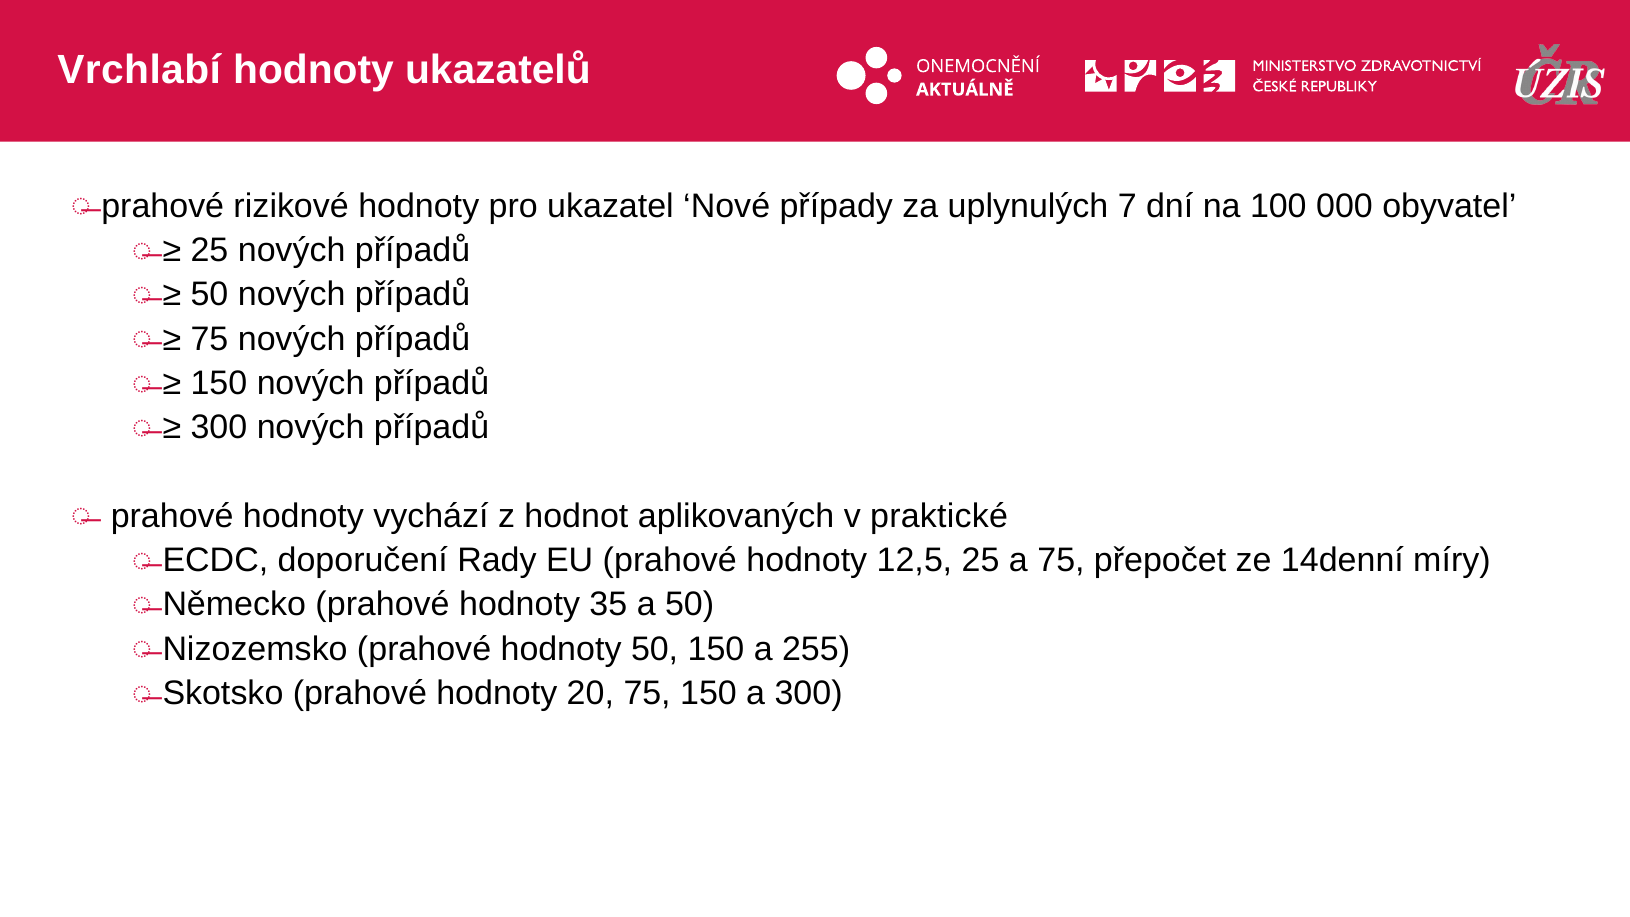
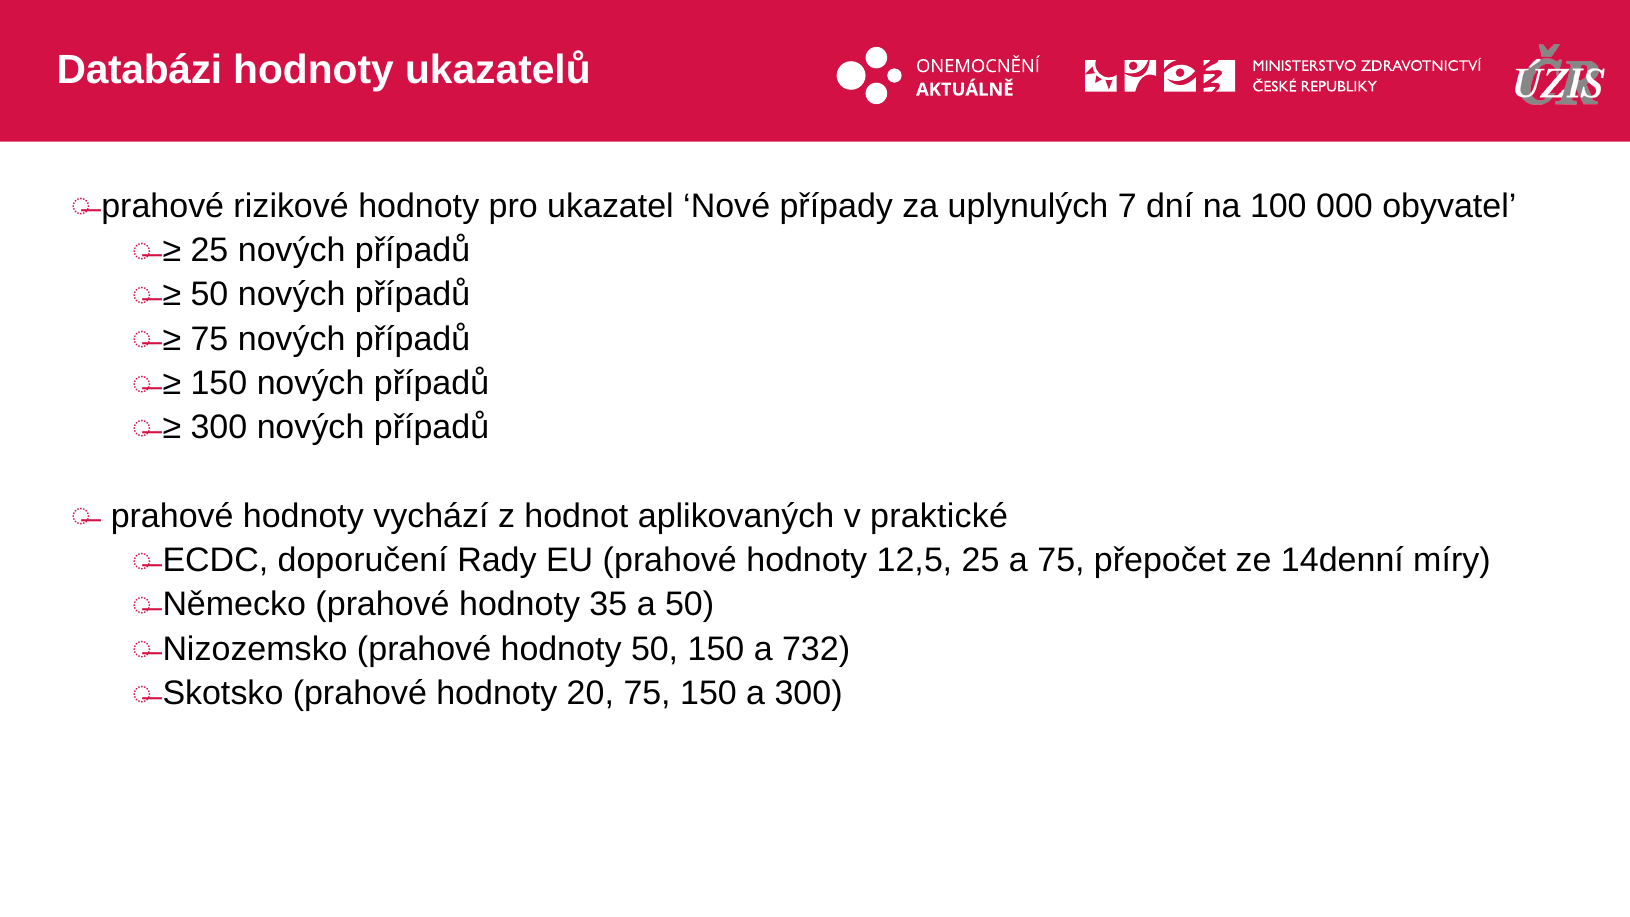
Vrchlabí: Vrchlabí -> Databázi (139, 70)
255: 255 -> 732 (816, 649)
